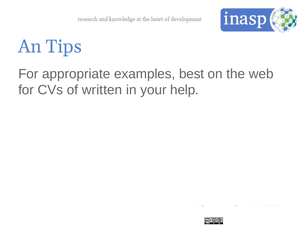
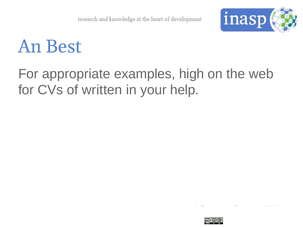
Tips: Tips -> Best (64, 47)
best: best -> high (192, 74)
